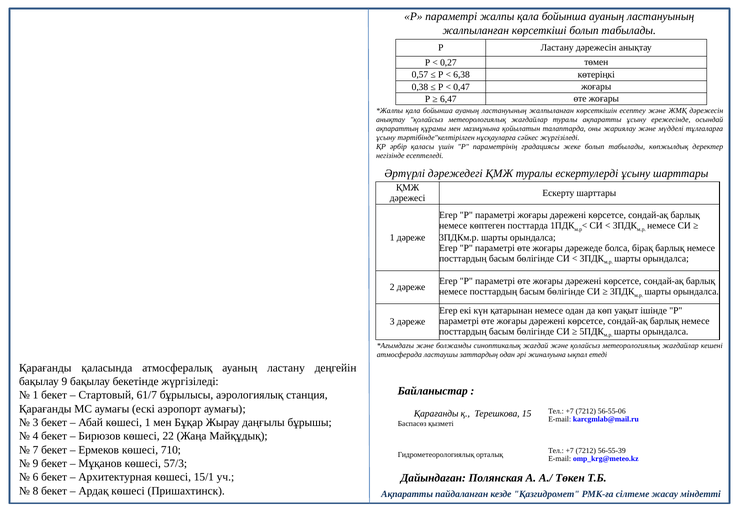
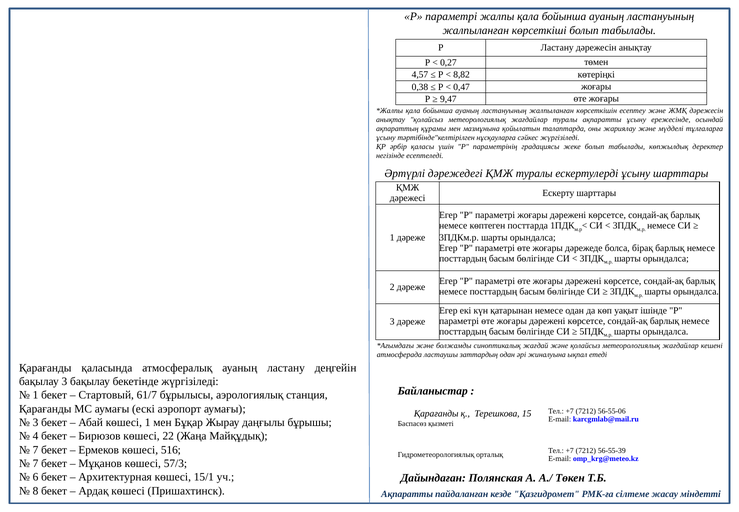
0,57: 0,57 -> 4,57 (420, 75)
6,38: 6,38 -> 8,82 (462, 75)
6,47: 6,47 -> 9,47 (448, 99)
бақылау 9: 9 -> 3 (64, 381)
710: 710 -> 516 (171, 450)
9: 9 -> 7 (36, 463)
